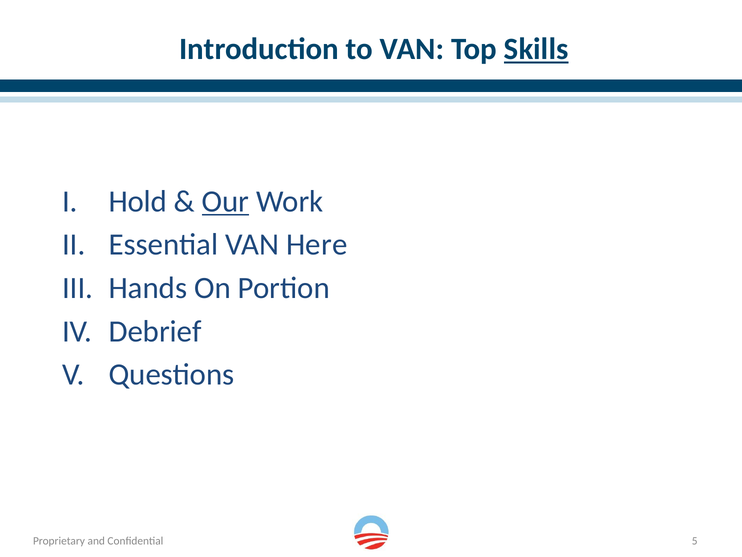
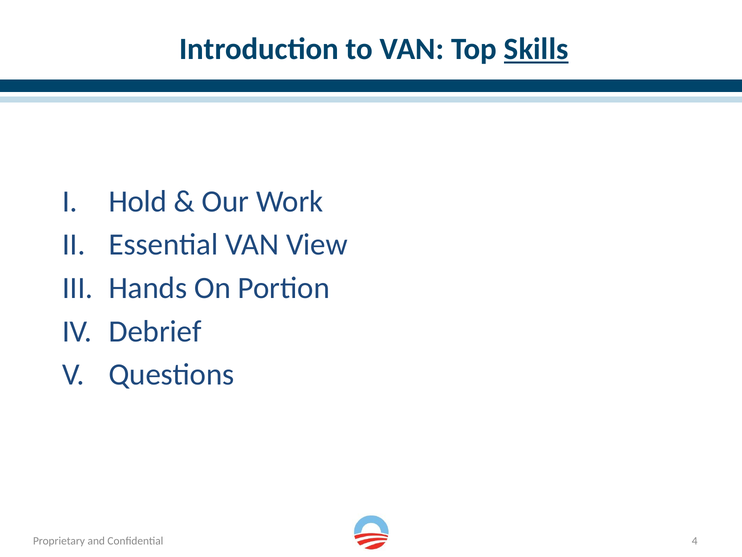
Our underline: present -> none (226, 201)
Here: Here -> View (317, 245)
5: 5 -> 4 (695, 540)
